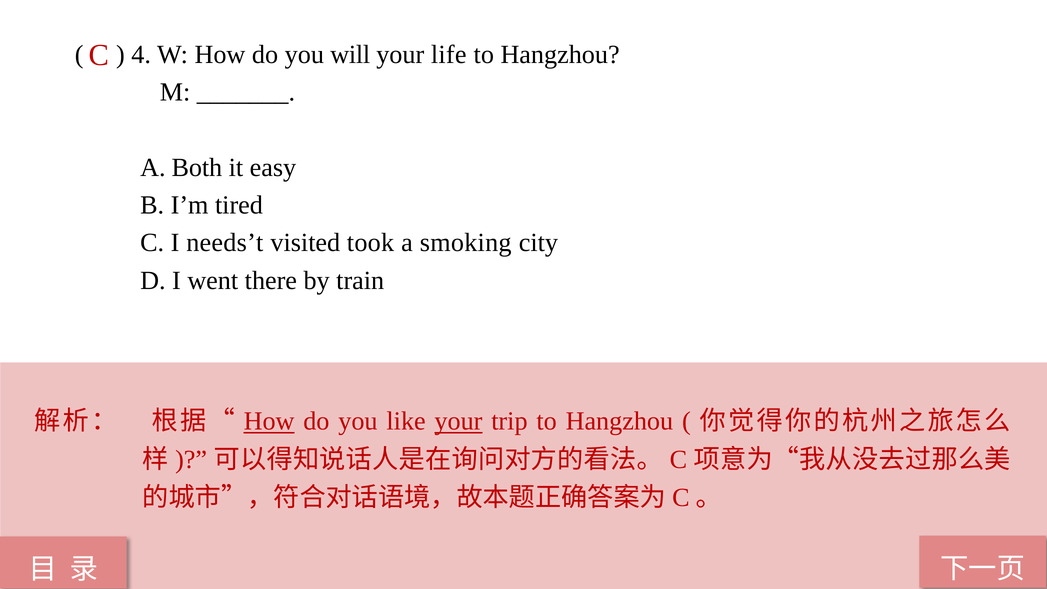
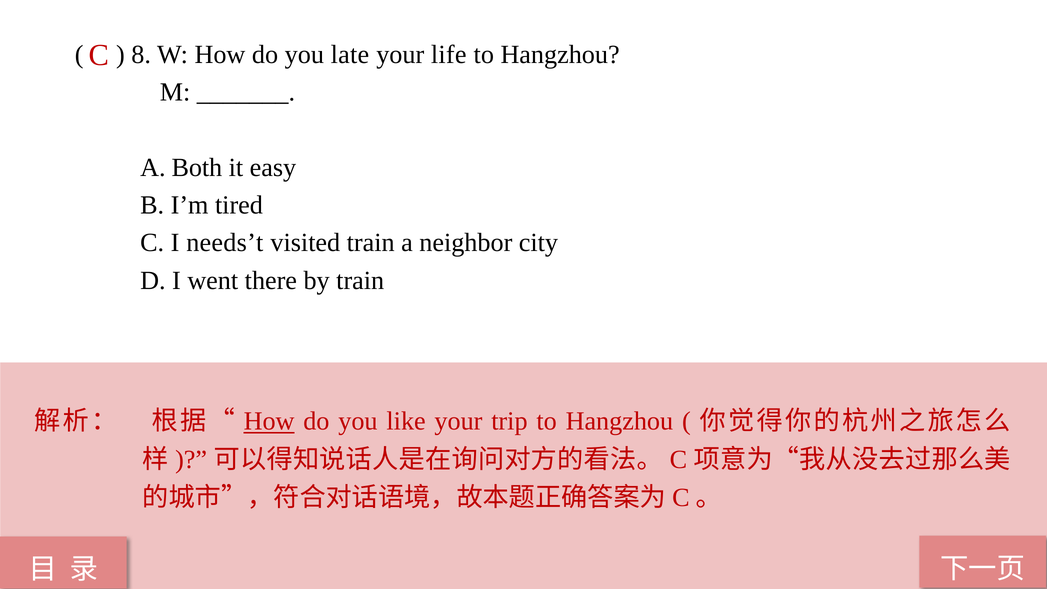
4: 4 -> 8 (141, 54)
will: will -> late (350, 54)
visited took: took -> train (371, 243)
smoking: smoking -> neighbor (466, 243)
your underline: present -> none (458, 421)
